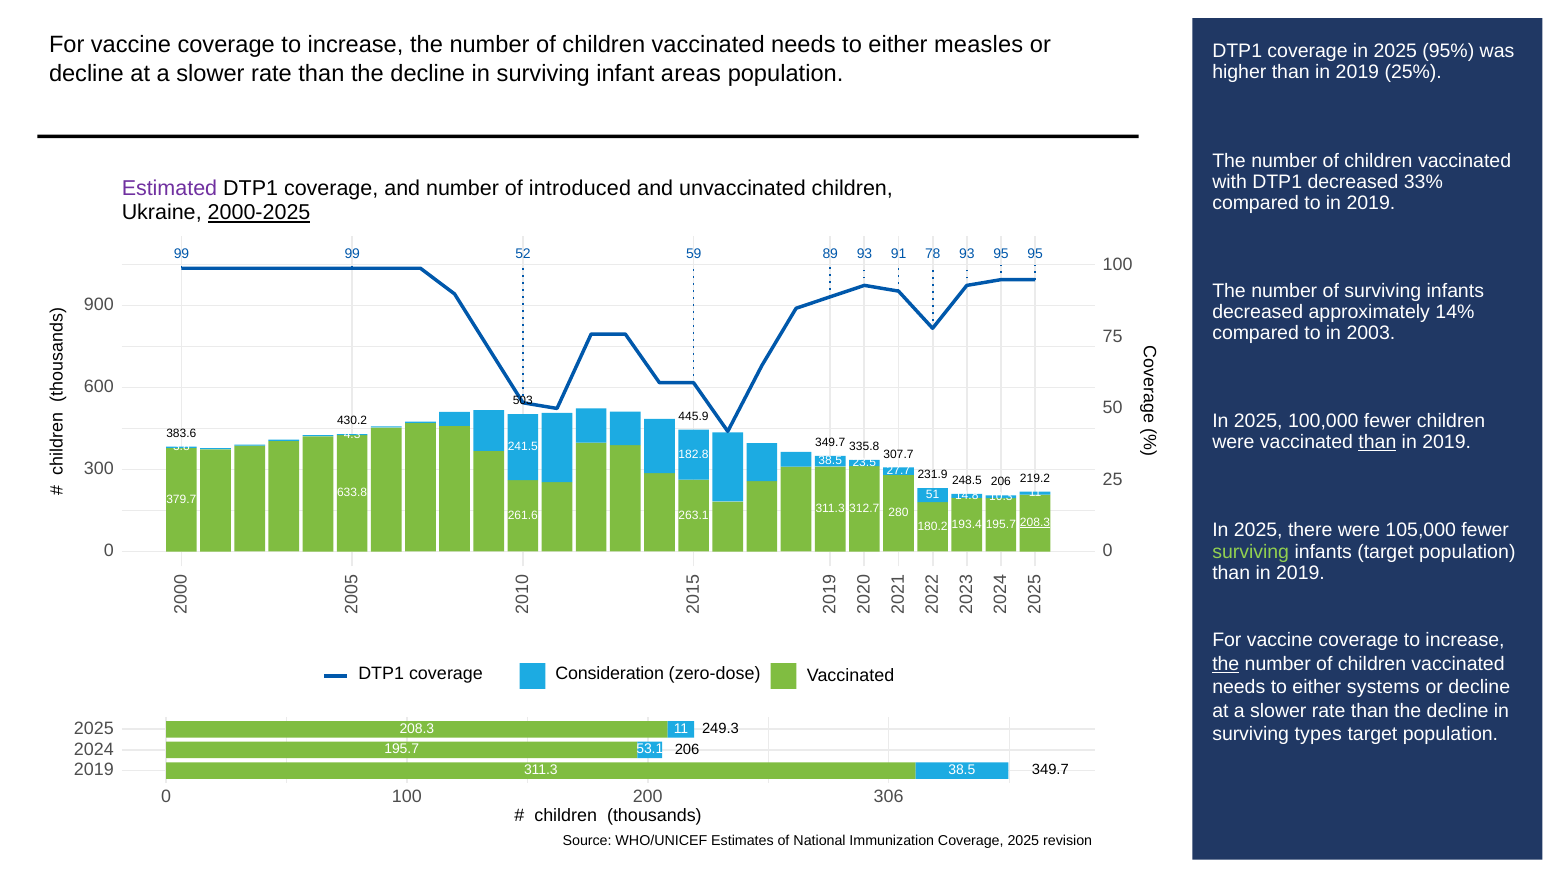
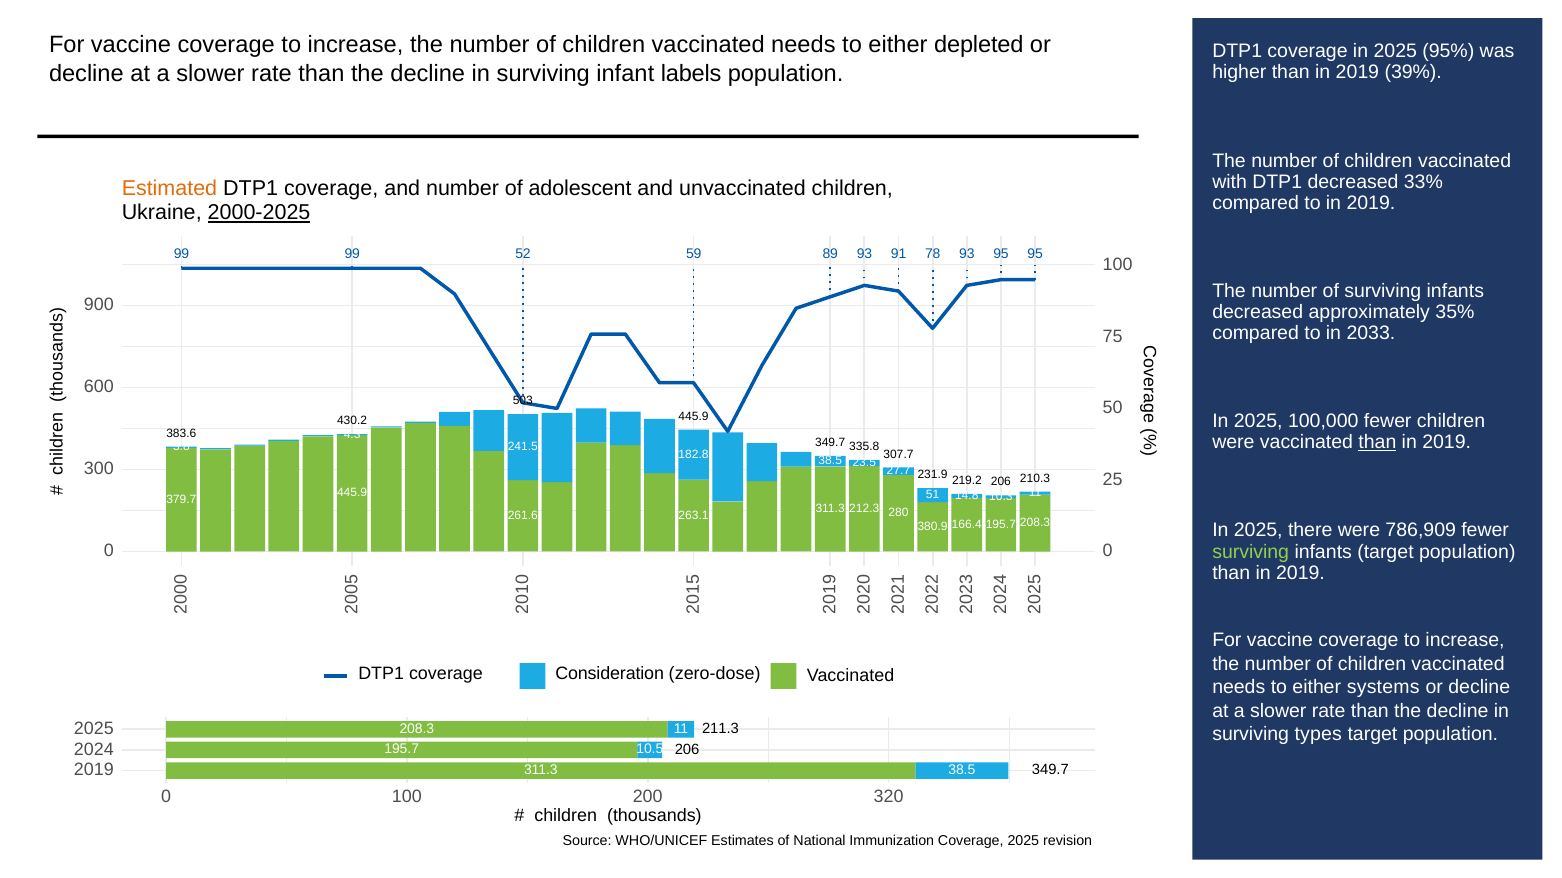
measles: measles -> depleted (979, 45)
areas: areas -> labels (691, 73)
25%: 25% -> 39% (1413, 72)
Estimated colour: purple -> orange (169, 189)
introduced: introduced -> adolescent (580, 189)
14%: 14% -> 35% (1455, 312)
2003: 2003 -> 2033 (1371, 333)
248.5: 248.5 -> 219.2 (967, 481)
219.2: 219.2 -> 210.3 (1035, 479)
633.8: 633.8 -> 445.9 (352, 493)
312.7: 312.7 -> 212.3 (864, 509)
208.3 underline: present -> none (1035, 523)
193.4: 193.4 -> 166.4 (967, 525)
180.2: 180.2 -> 380.9 (933, 527)
105,000: 105,000 -> 786,909 (1421, 531)
the underline: present -> none (1226, 664)
249.3: 249.3 -> 211.3 (720, 729)
53.1: 53.1 -> 10.5 (650, 750)
306: 306 -> 320 (889, 797)
